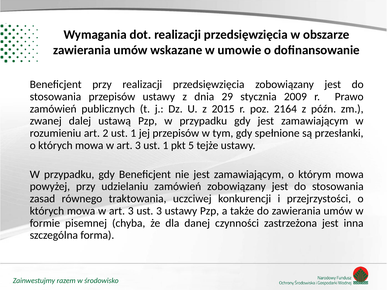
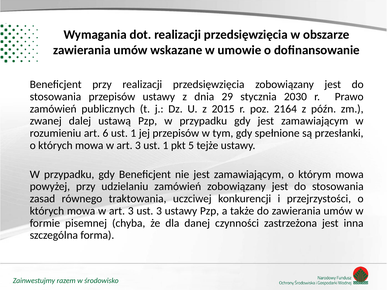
2009: 2009 -> 2030 (295, 97)
2: 2 -> 6 (105, 133)
